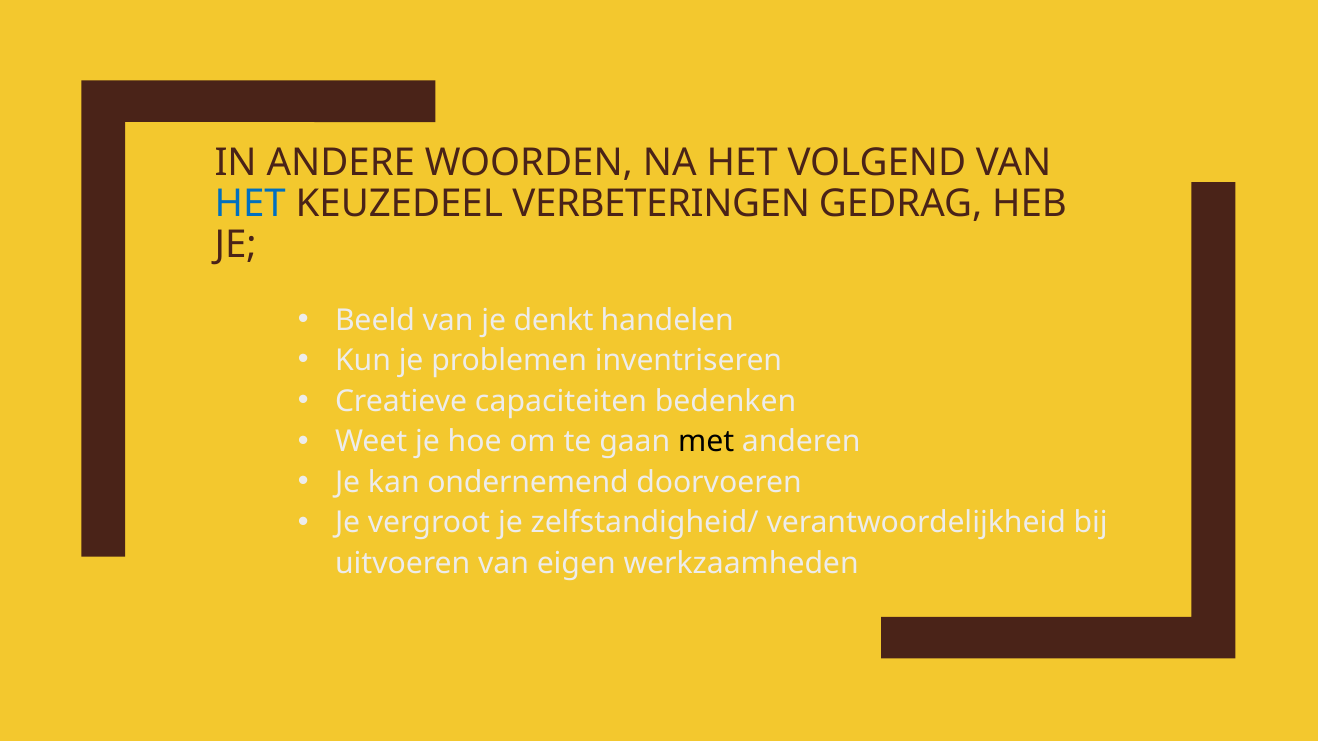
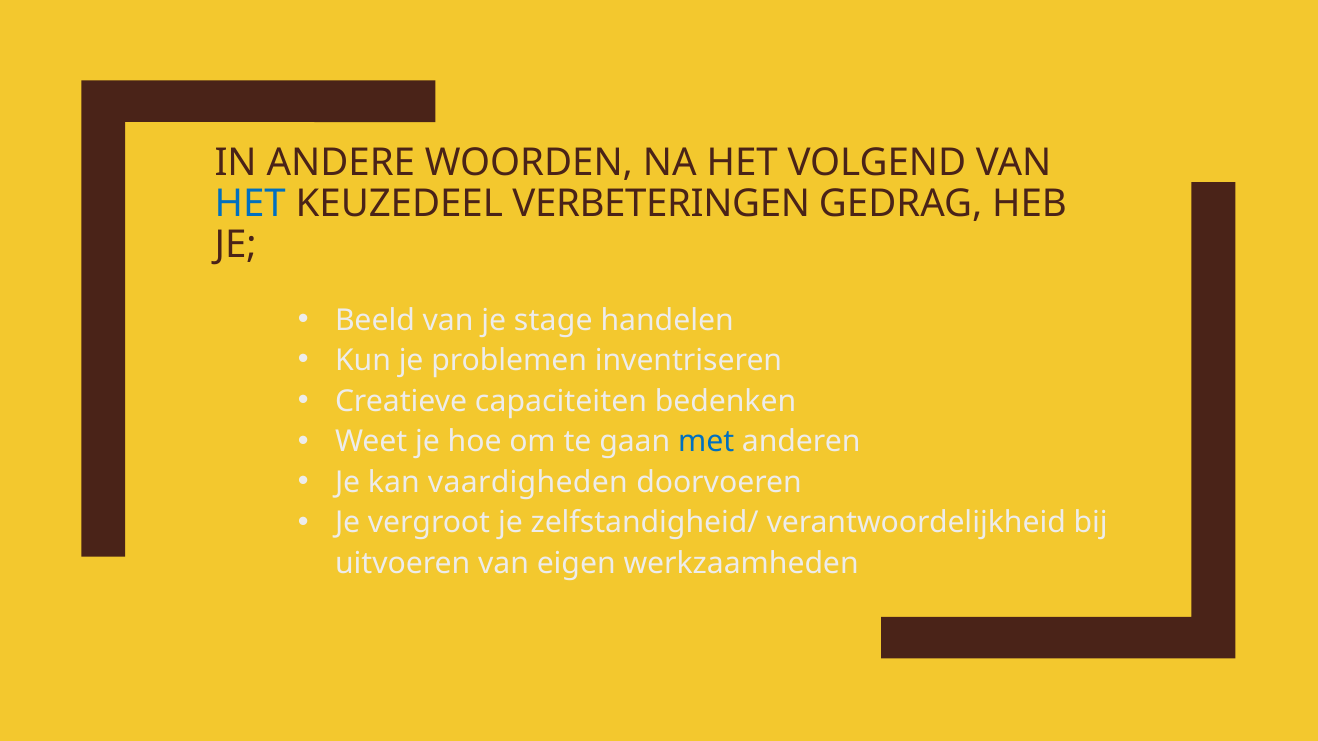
denkt: denkt -> stage (553, 320)
met colour: black -> blue (706, 442)
ondernemend: ondernemend -> vaardigheden (528, 482)
